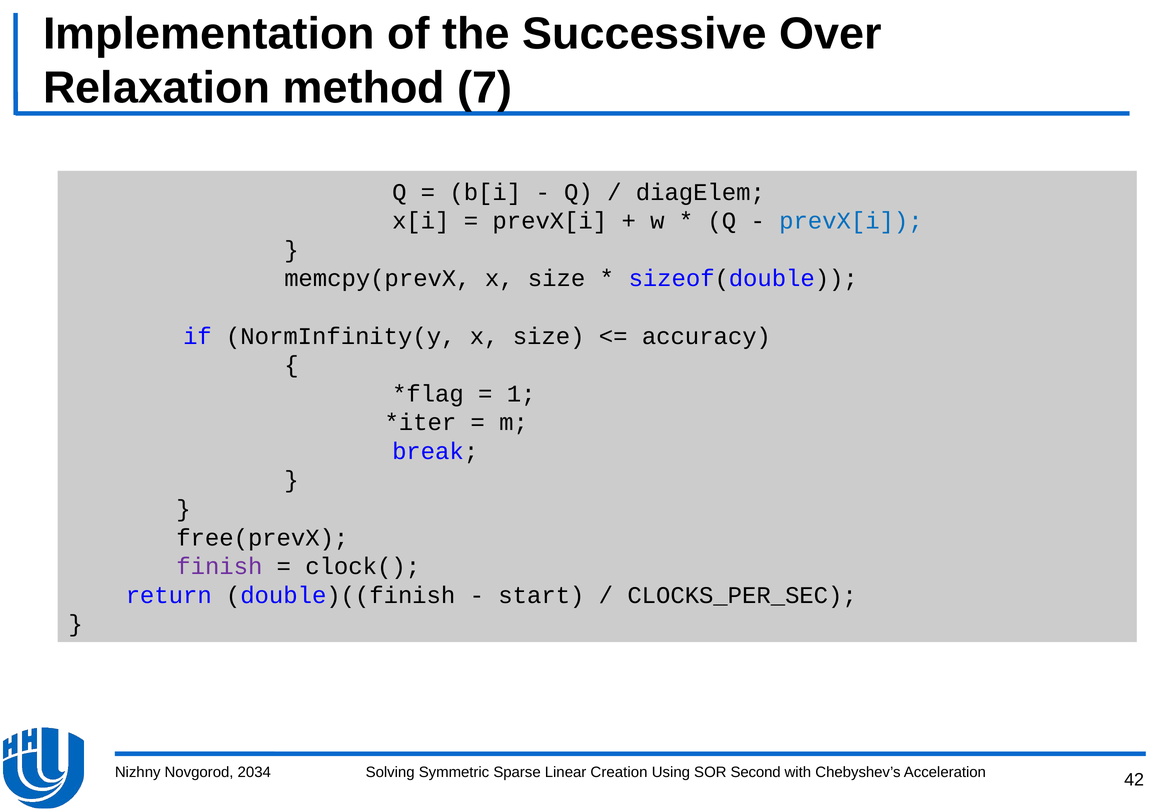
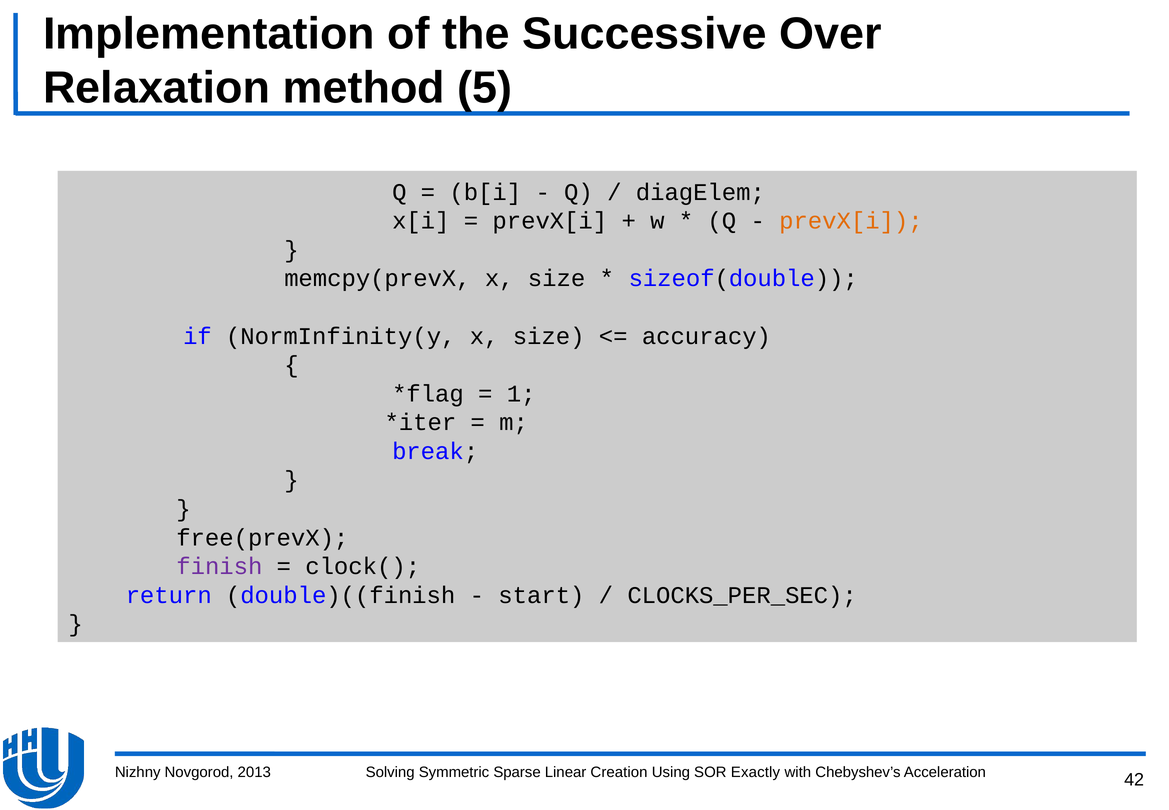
7: 7 -> 5 (485, 88)
prevX[i colour: blue -> orange (851, 221)
2034: 2034 -> 2013 (254, 772)
Second: Second -> Exactly (755, 772)
